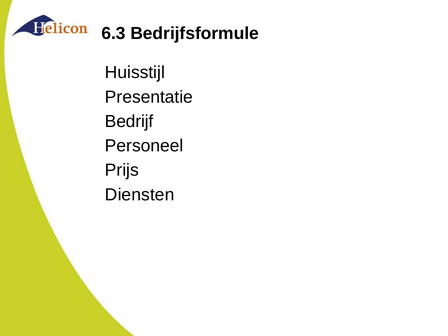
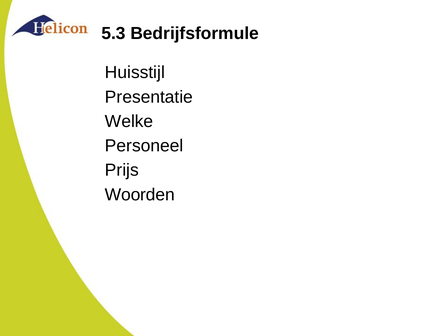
6.3: 6.3 -> 5.3 (114, 33)
Bedrijf: Bedrijf -> Welke (129, 121)
Diensten: Diensten -> Woorden (140, 195)
